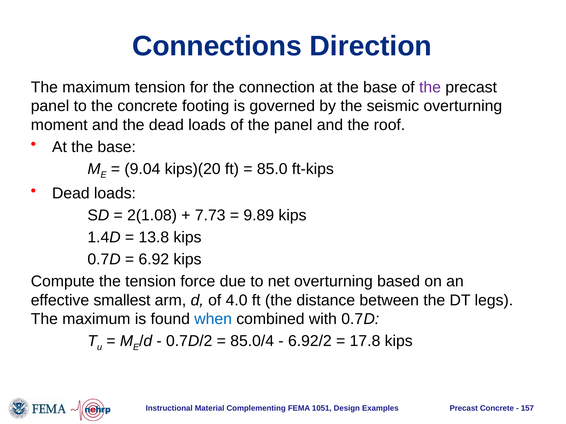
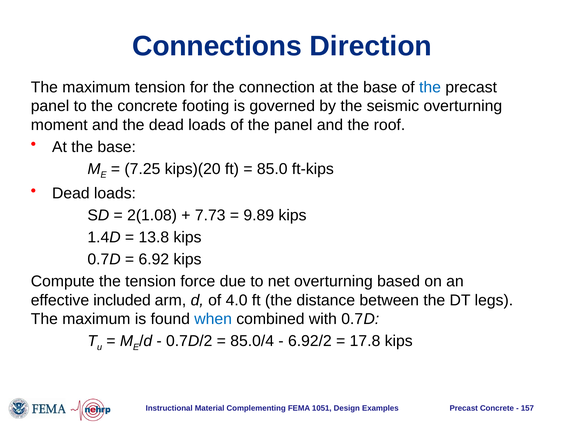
the colour: purple -> blue (430, 87)
9.04: 9.04 -> 7.25 (142, 169)
smallest: smallest -> included (122, 301)
